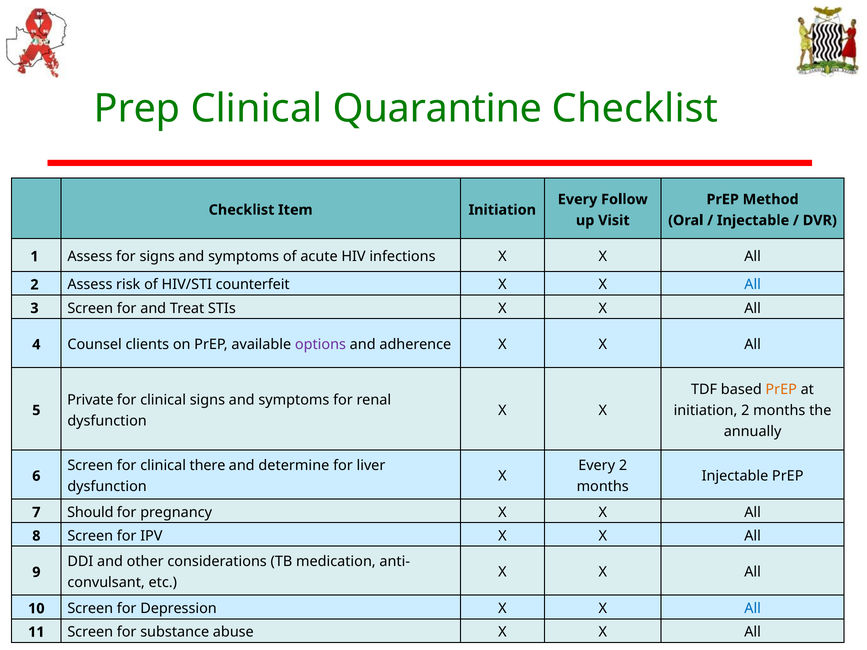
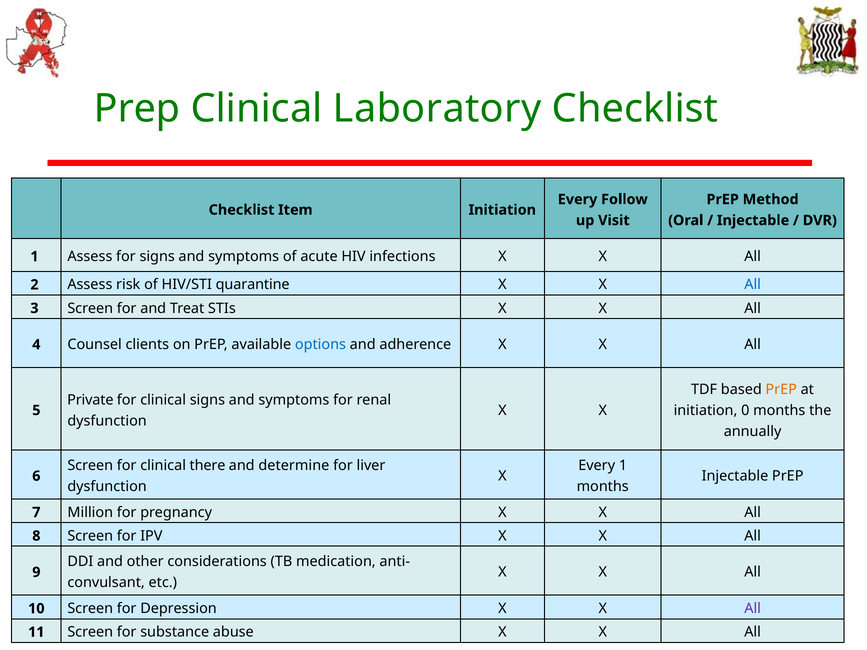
Quarantine: Quarantine -> Laboratory (437, 108)
counterfeit: counterfeit -> quarantine (253, 285)
options colour: purple -> blue (320, 345)
initiation 2: 2 -> 0 (745, 410)
Every 2: 2 -> 1 (623, 466)
Should: Should -> Million (90, 513)
All colour: blue -> purple (753, 609)
